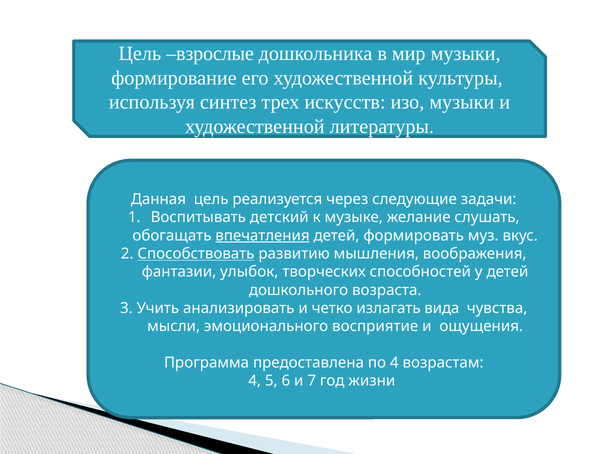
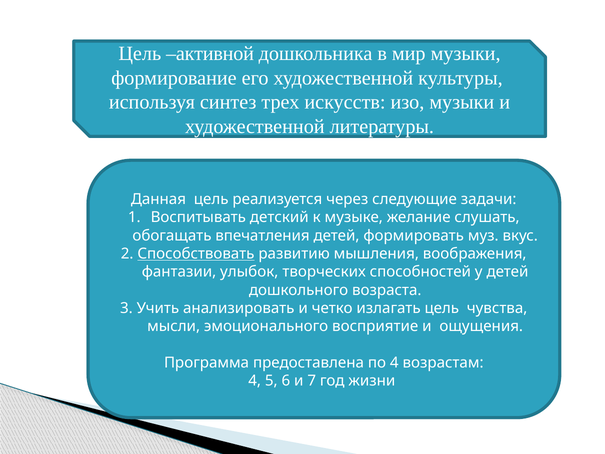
взрослые: взрослые -> активной (210, 54)
впечатления underline: present -> none (262, 235)
излагать вида: вида -> цель (442, 308)
